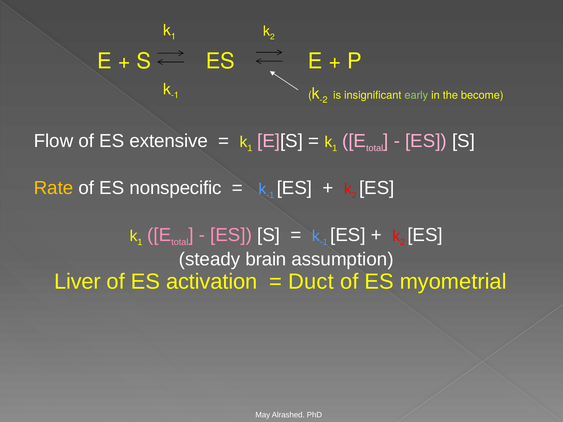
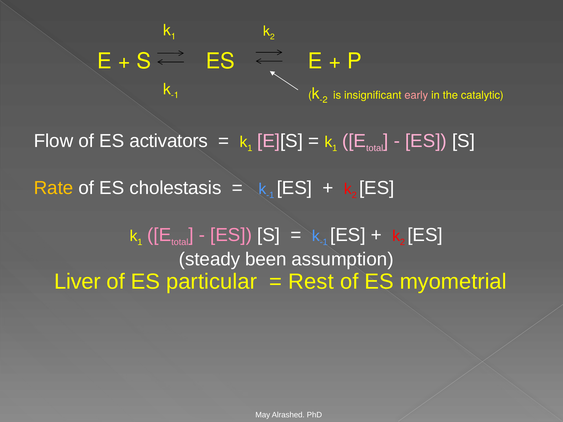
early colour: light green -> pink (416, 95)
become: become -> catalytic (482, 95)
extensive: extensive -> activators (169, 141)
nonspecific: nonspecific -> cholestasis (175, 188)
brain: brain -> been (266, 260)
activation: activation -> particular (212, 282)
Duct: Duct -> Rest (311, 282)
